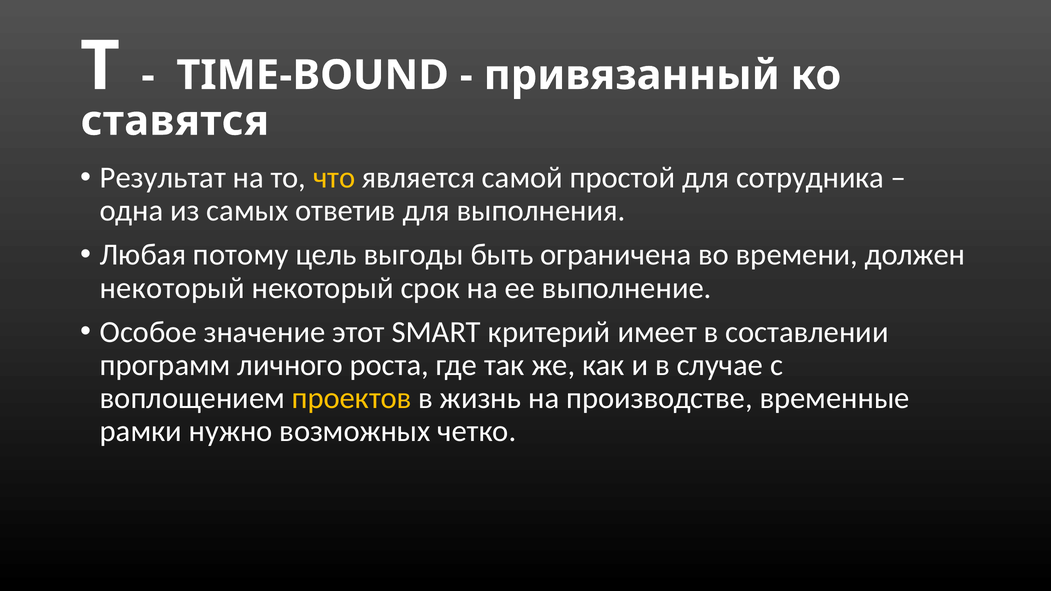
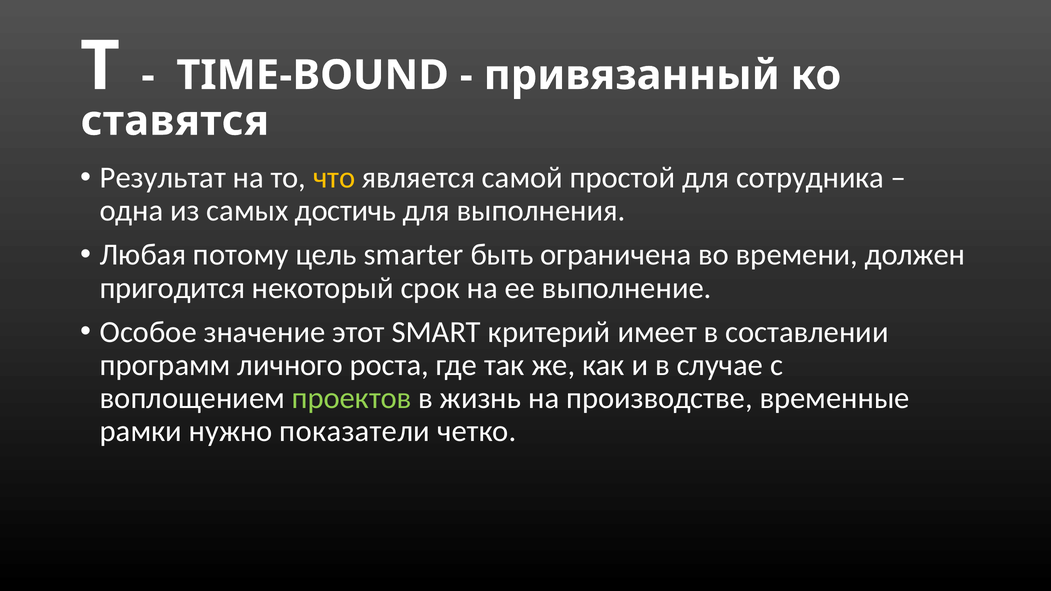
ответив: ответив -> достичь (346, 211)
выгоды: выгоды -> smarter (413, 255)
некоторый: некоторый -> пригодится (172, 288)
проектов colour: yellow -> light green (352, 398)
возможных: возможных -> показатели (355, 431)
